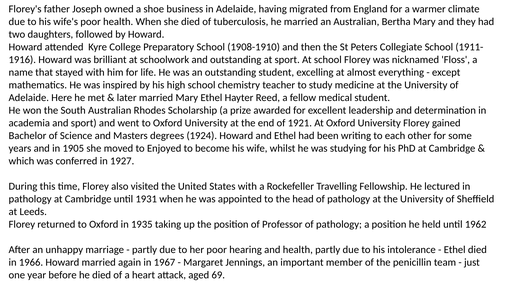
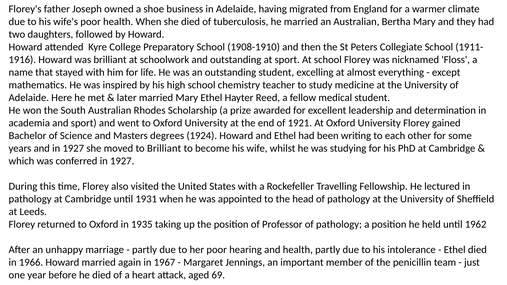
and in 1905: 1905 -> 1927 (73, 148)
to Enjoyed: Enjoyed -> Brilliant (164, 148)
